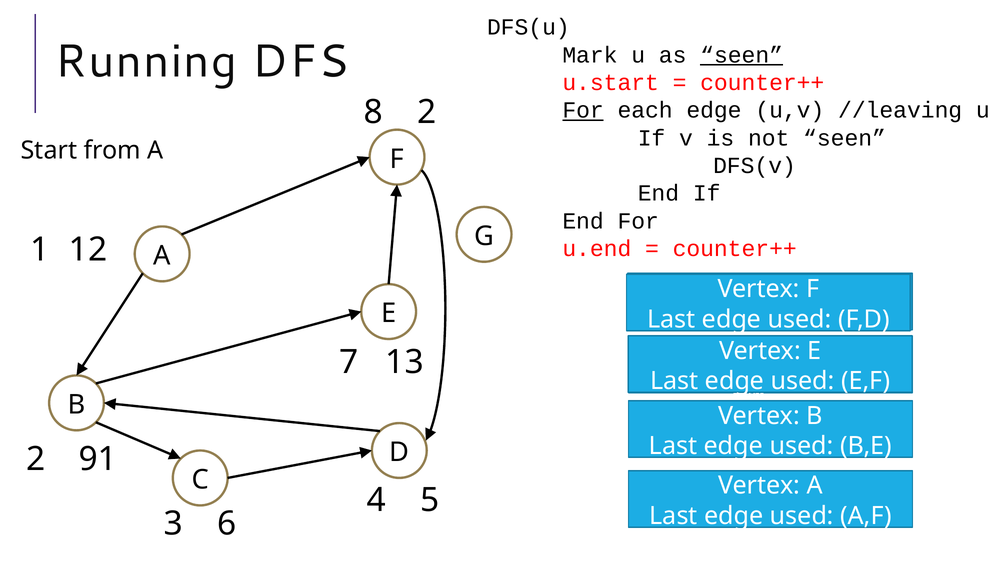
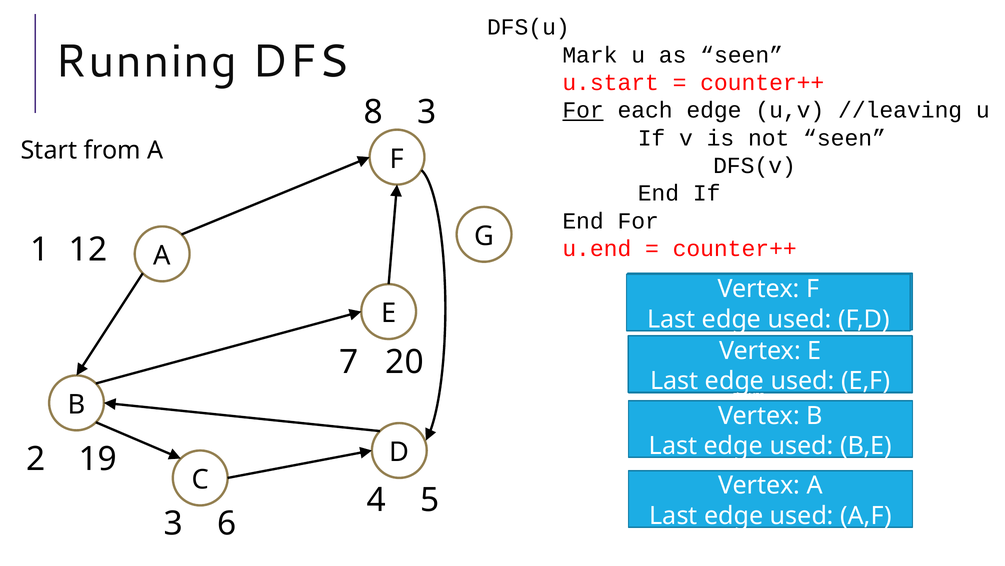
seen underline: present -> none (742, 55)
8 2: 2 -> 3 (427, 112)
13: 13 -> 20 (405, 362)
91: 91 -> 19 (98, 459)
